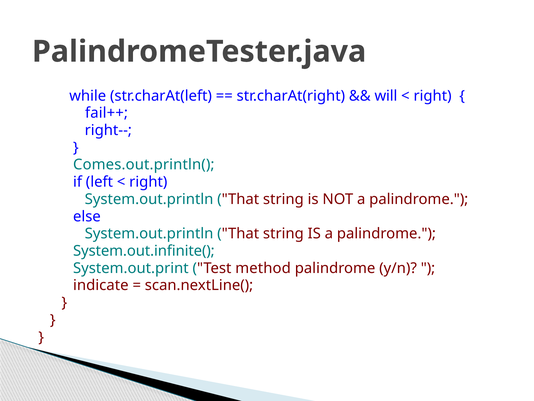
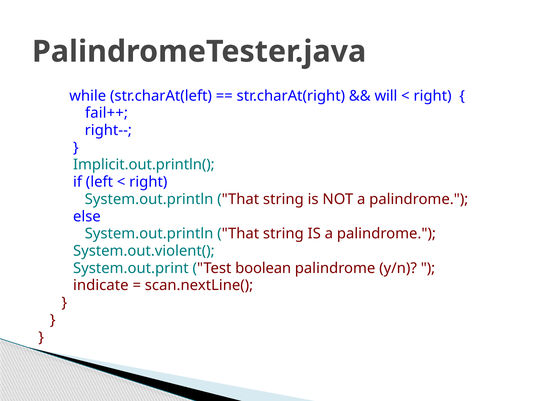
Comes.out.println(: Comes.out.println( -> Implicit.out.println( (144, 165)
System.out.infinite(: System.out.infinite( -> System.out.violent( (144, 251)
method: method -> boolean (263, 268)
